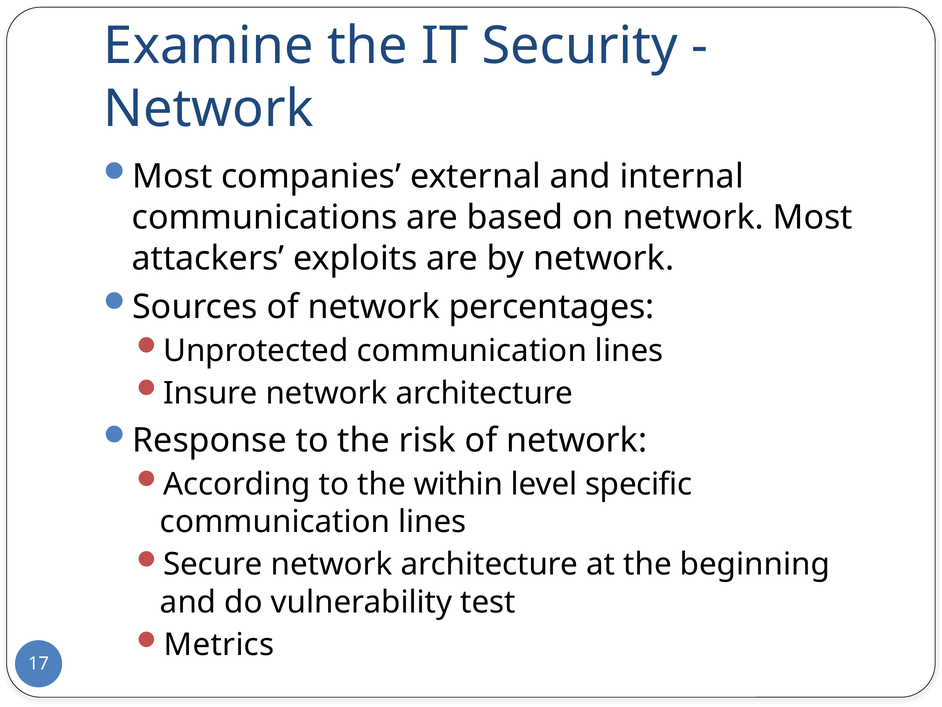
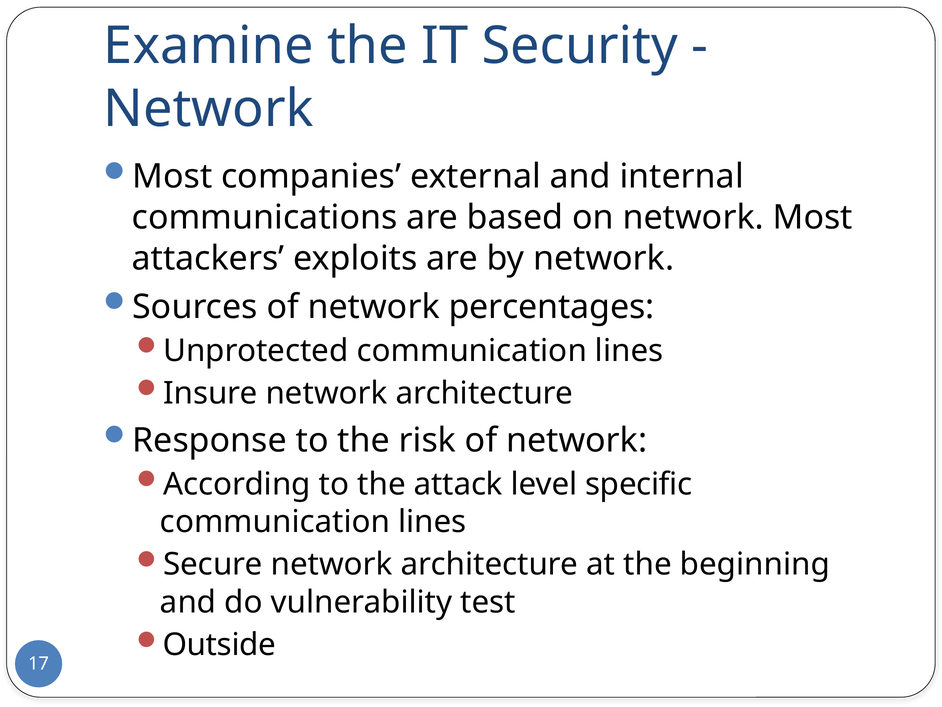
within: within -> attack (458, 484)
Metrics: Metrics -> Outside (219, 644)
